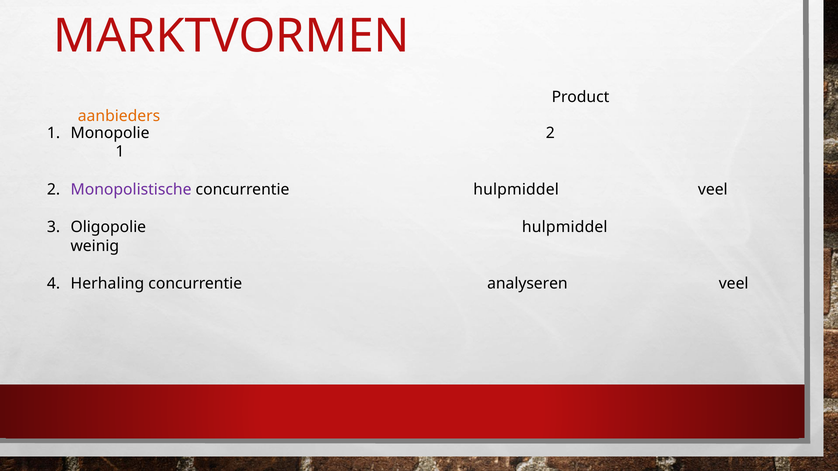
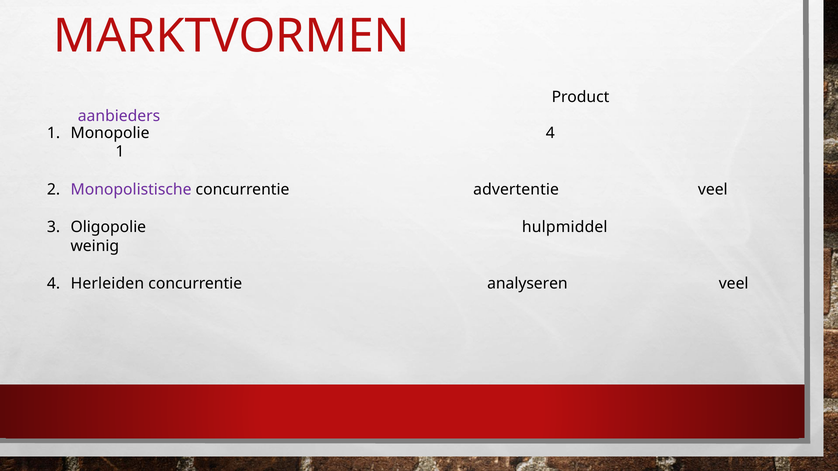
aanbieders colour: orange -> purple (119, 116)
Monopolie 2: 2 -> 4 (550, 133)
concurrentie hulpmiddel: hulpmiddel -> advertentie (516, 190)
Herhaling: Herhaling -> Herleiden (107, 284)
